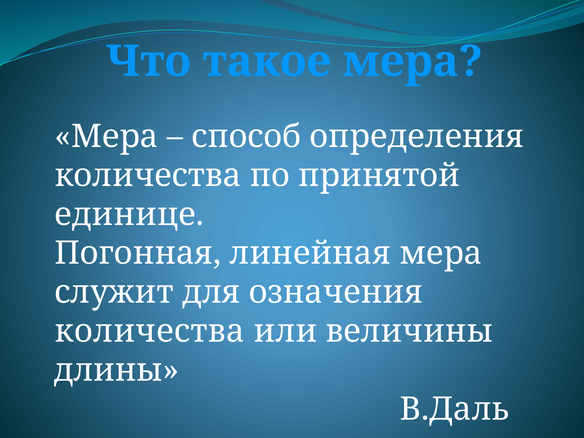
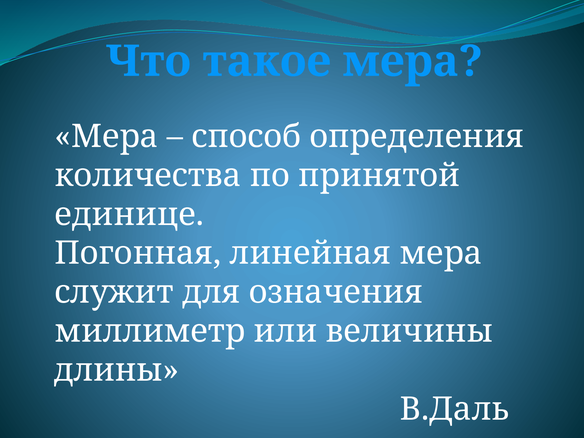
количества: количества -> миллиметр (150, 331)
